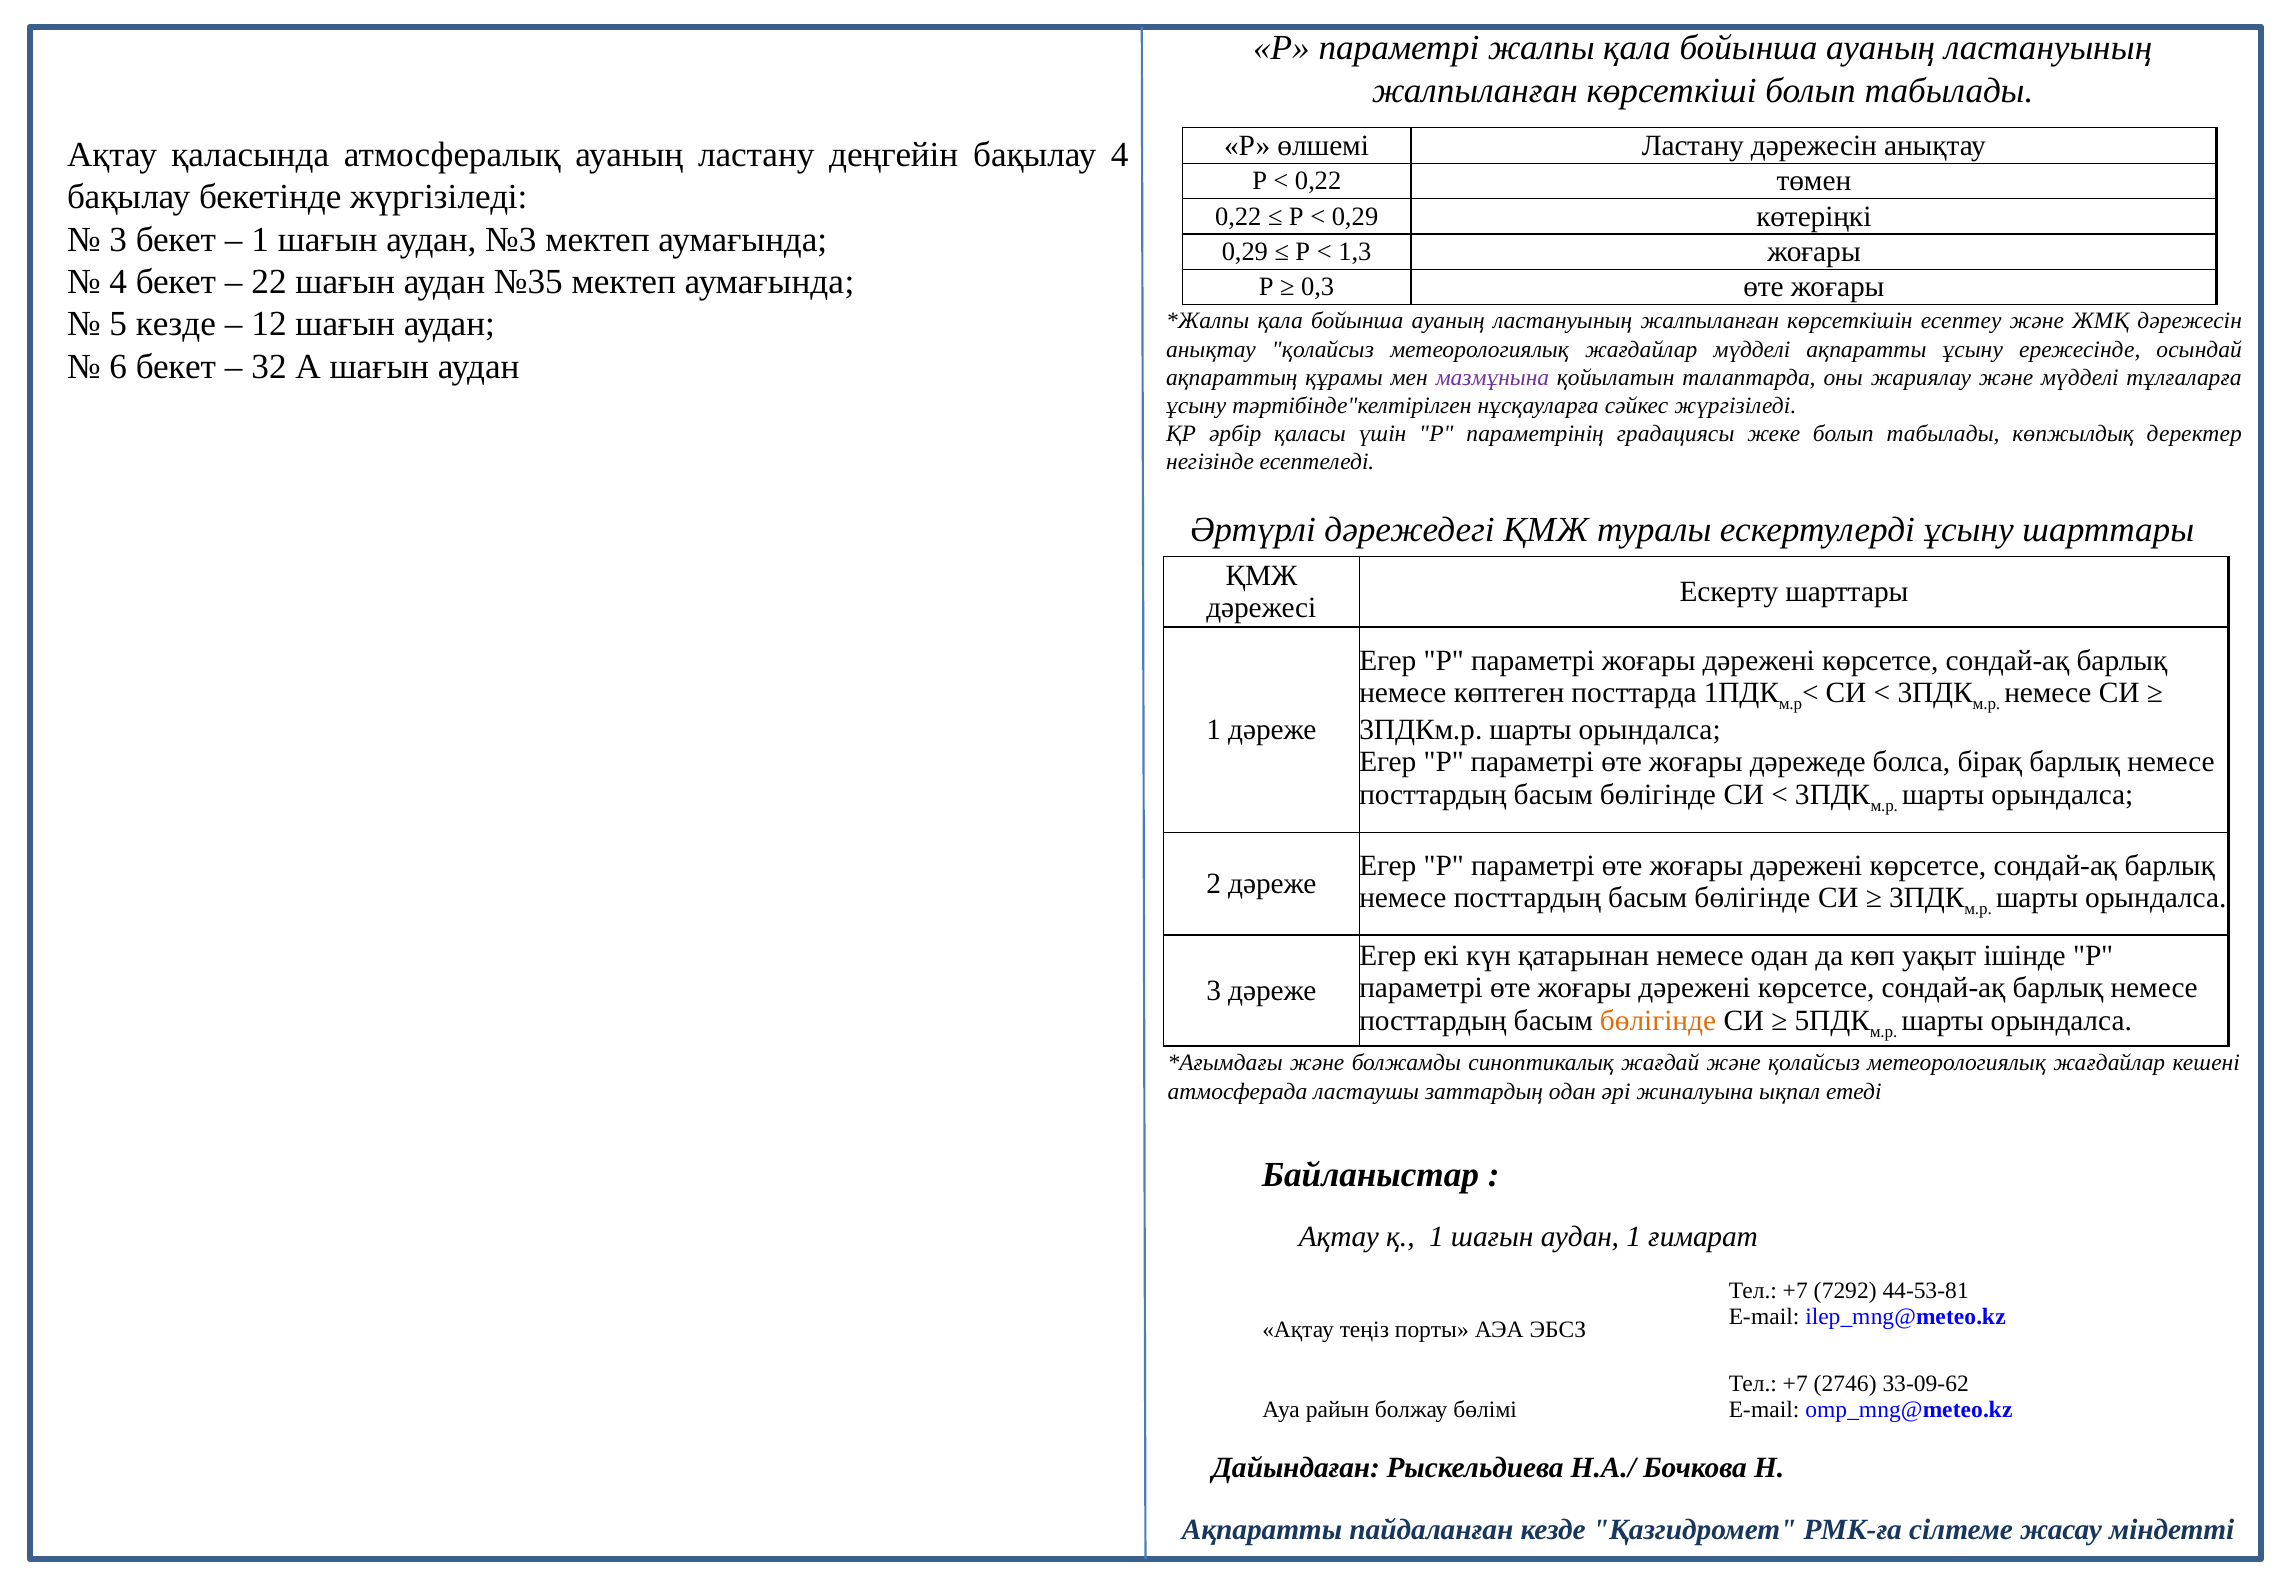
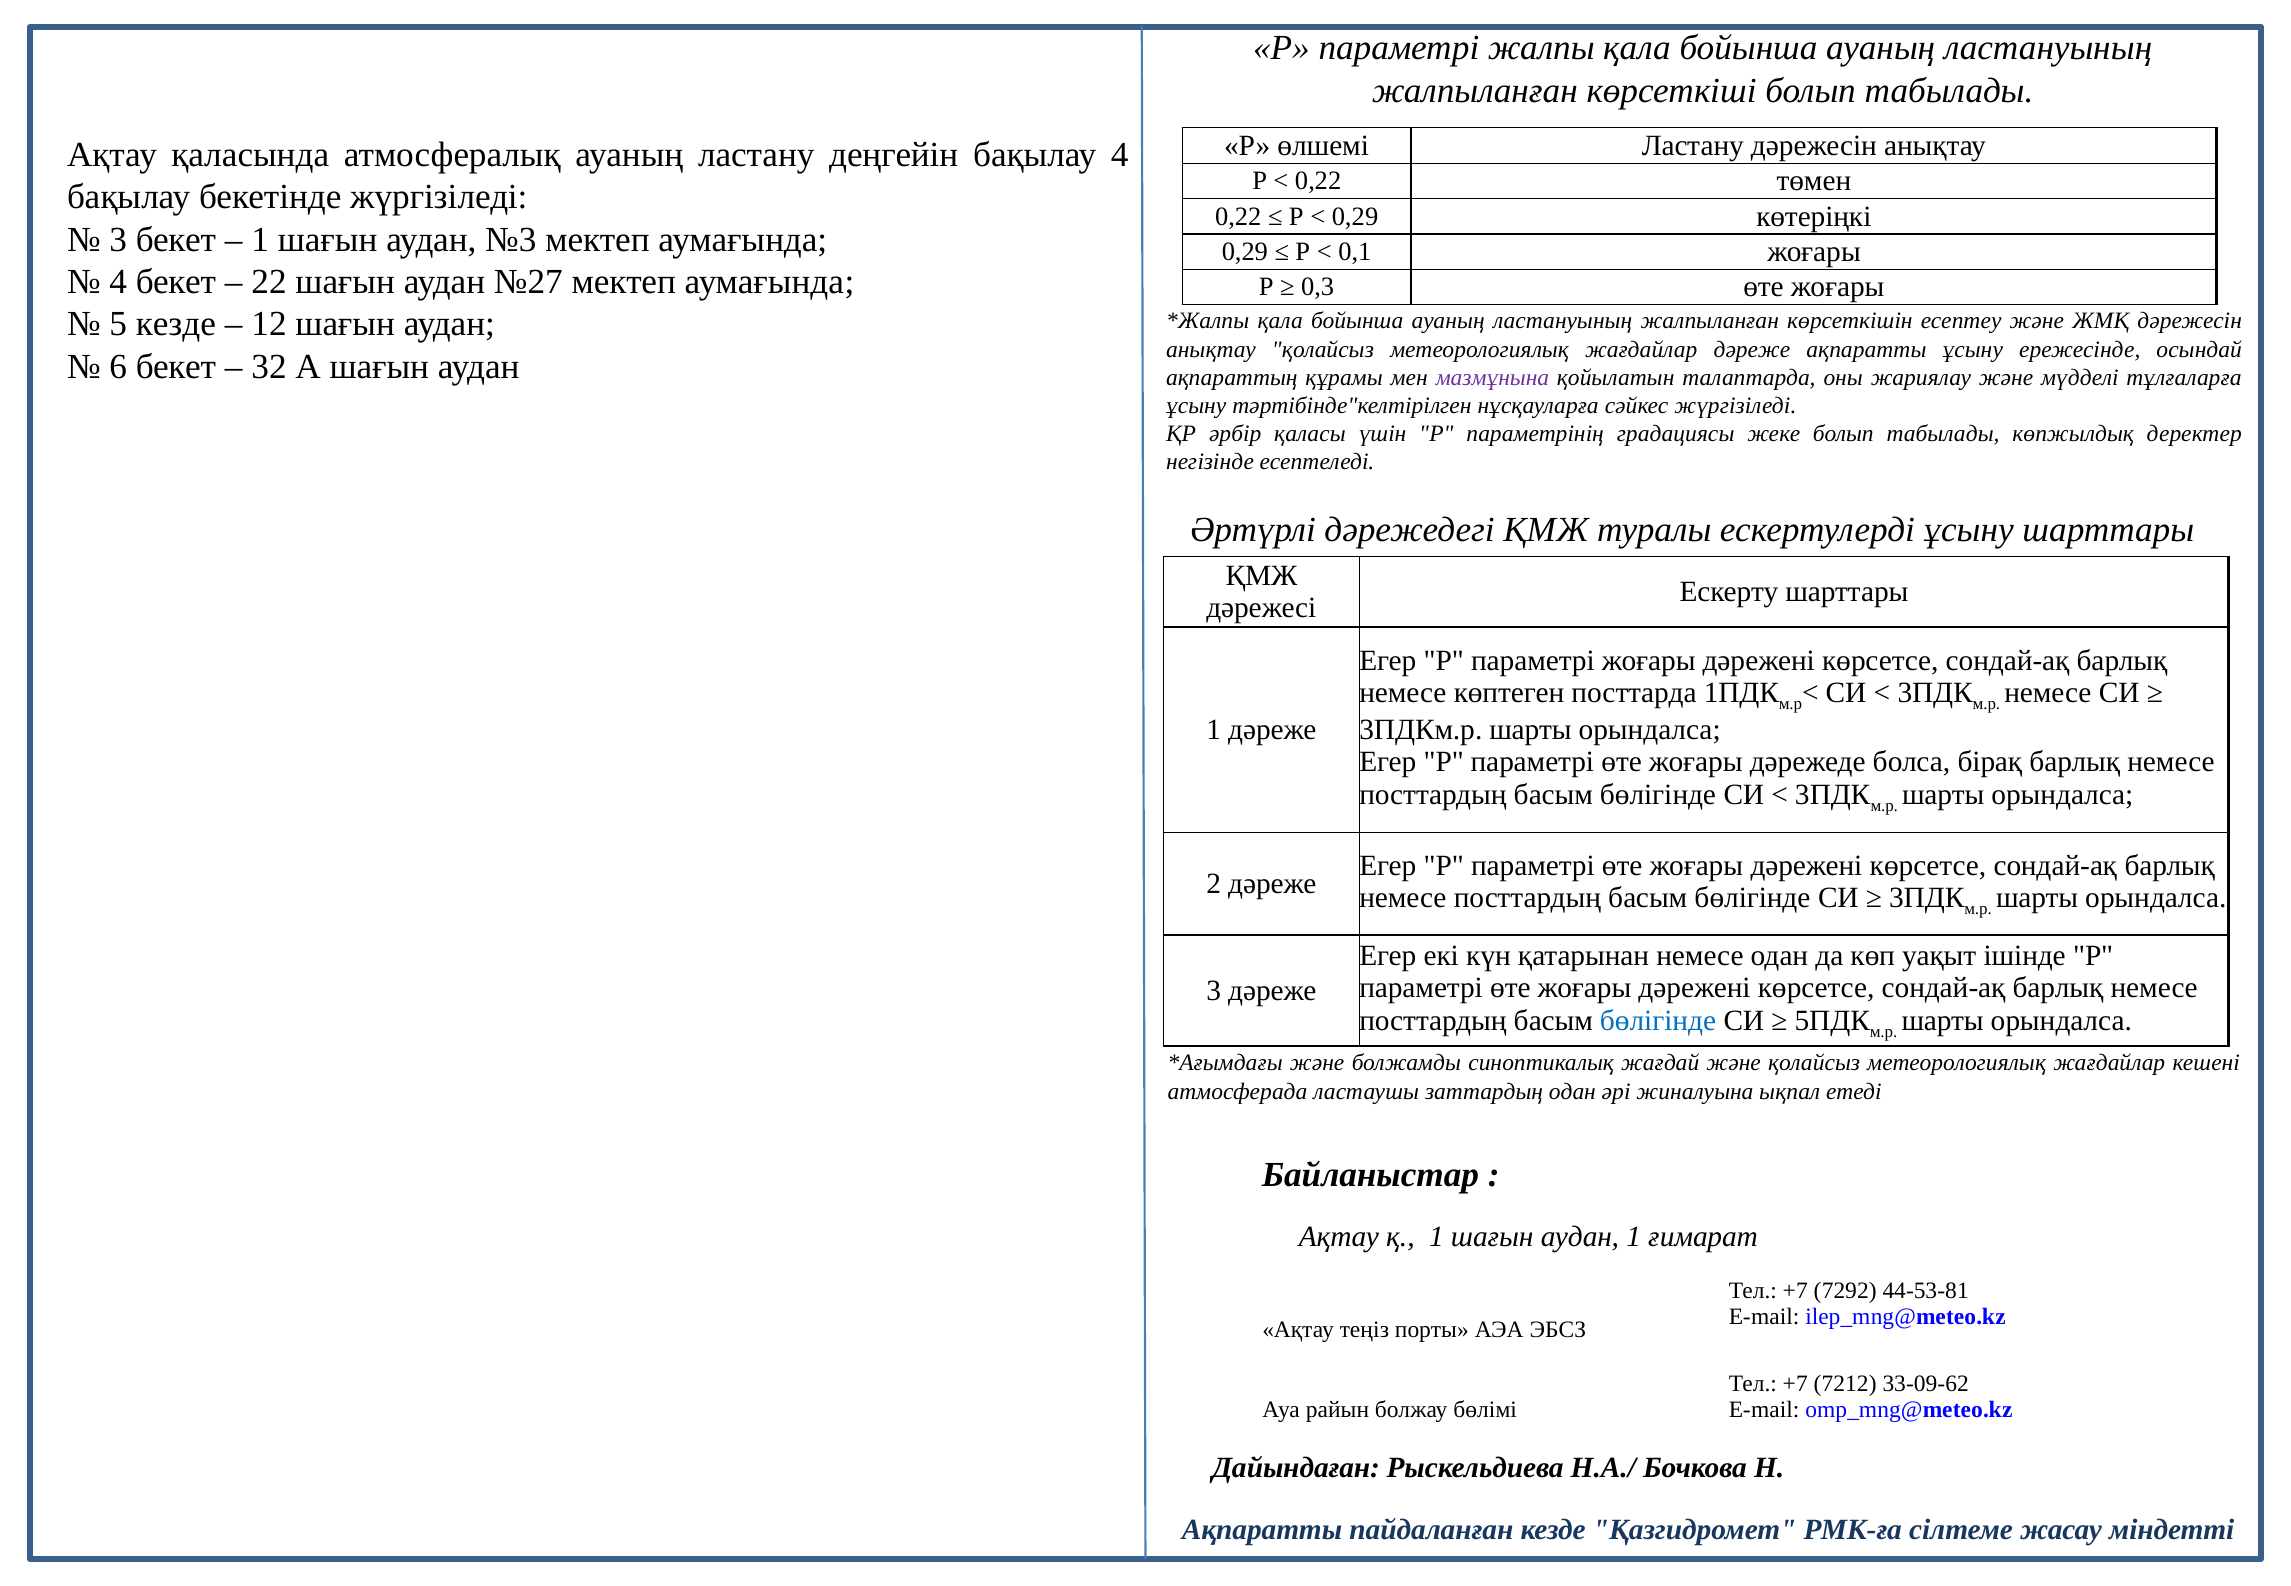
1,3: 1,3 -> 0,1 (1355, 252)
№35: №35 -> №27 (528, 282)
жағдайлар мүдделі: мүдделі -> дәреже (1752, 349)
бөлігінде colour: orange -> blue (1658, 1021)
2746: 2746 -> 7212 (1845, 1384)
